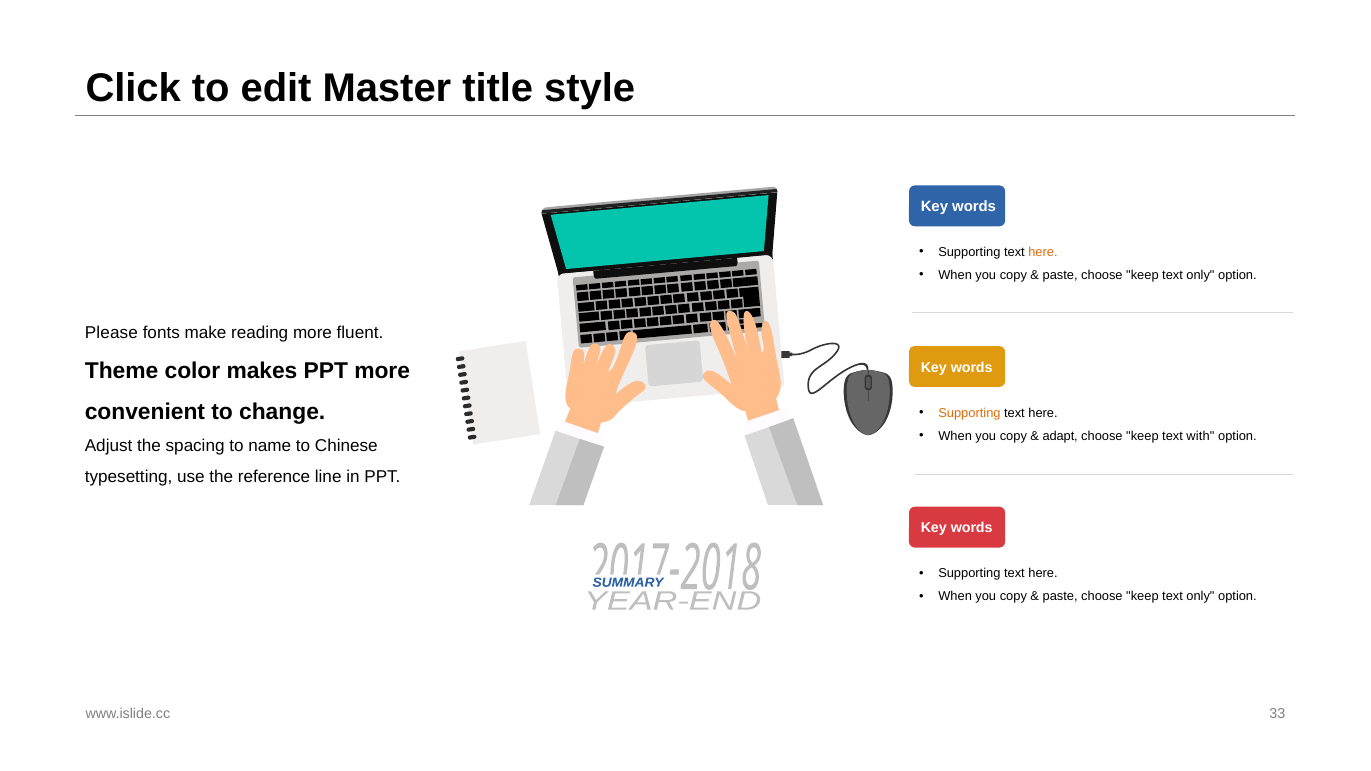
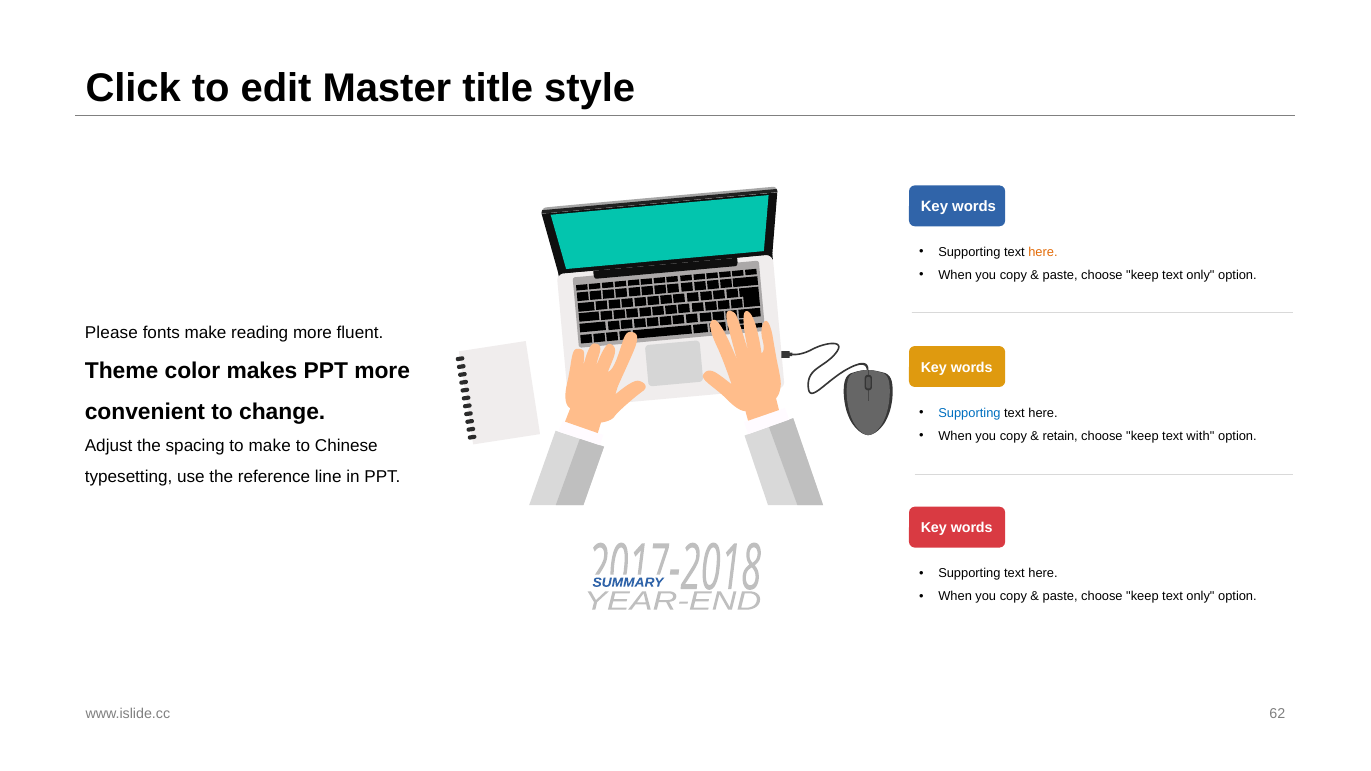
Supporting colour: orange -> blue (969, 413)
adapt: adapt -> retain (1060, 436)
to name: name -> make (270, 446)
33: 33 -> 62 (1277, 714)
